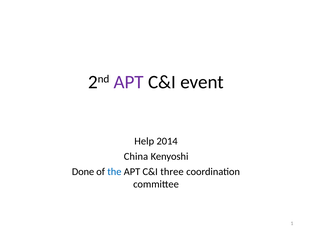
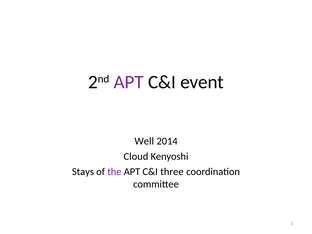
Help: Help -> Well (144, 141)
China: China -> Cloud (136, 156)
Done: Done -> Stays (83, 172)
the colour: blue -> purple (114, 172)
